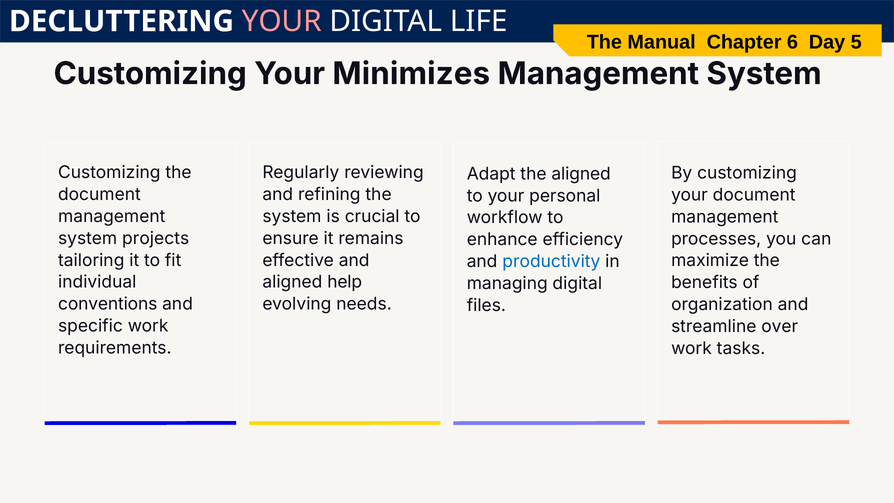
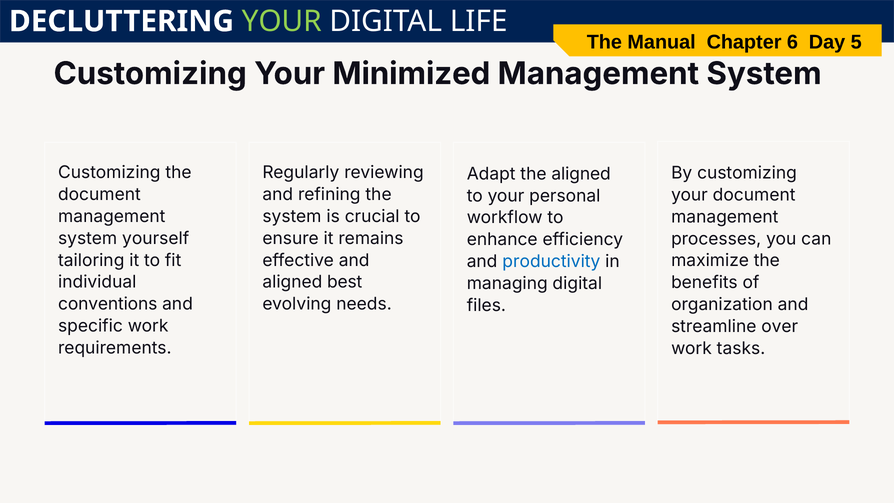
YOUR colour: pink -> light green (282, 21)
Minimizes: Minimizes -> Minimized (411, 74)
projects: projects -> yourself (156, 238)
help: help -> best (345, 282)
